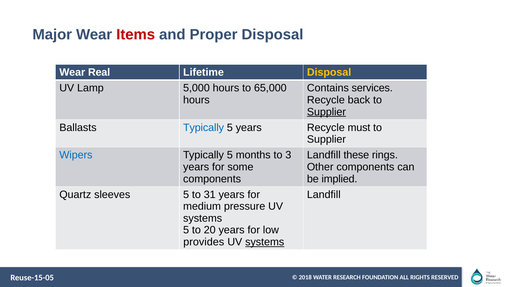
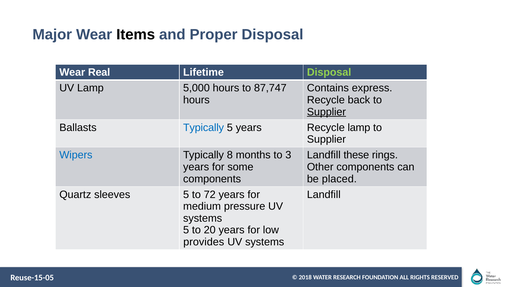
Items colour: red -> black (136, 35)
Disposal colour: yellow -> light green (329, 72)
65,000: 65,000 -> 87,747 (270, 88)
services: services -> express (372, 88)
Recycle must: must -> lamp (359, 128)
5: 5 -> 8 (230, 155)
implied: implied -> placed (339, 179)
31: 31 -> 72 (210, 194)
systems underline: present -> none (265, 242)
